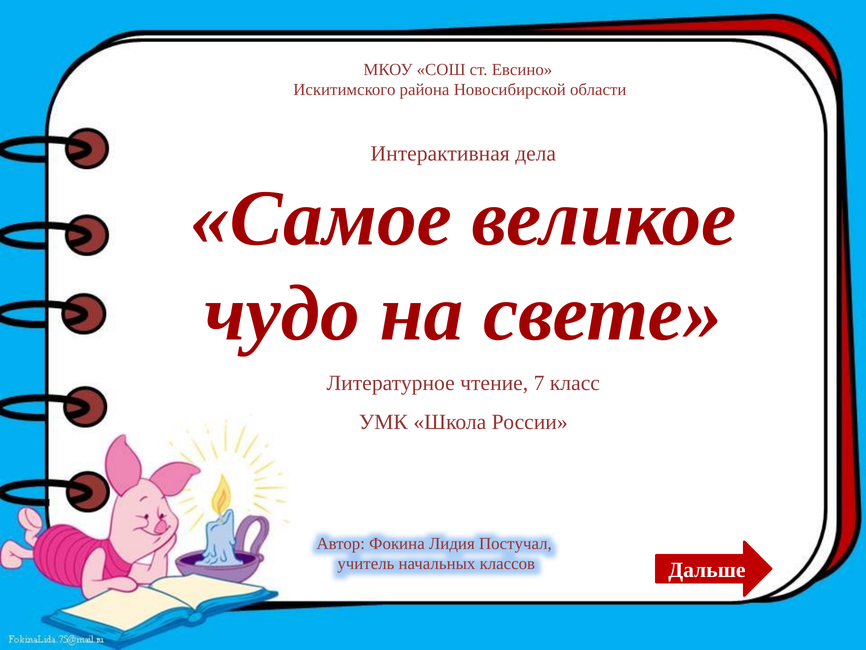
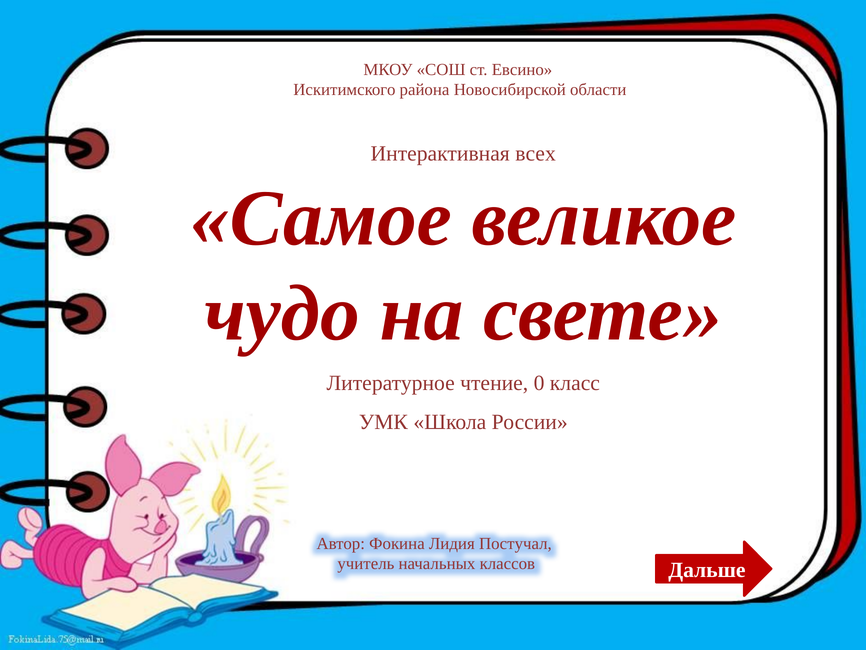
дела: дела -> всех (536, 154)
7: 7 -> 0 (539, 383)
